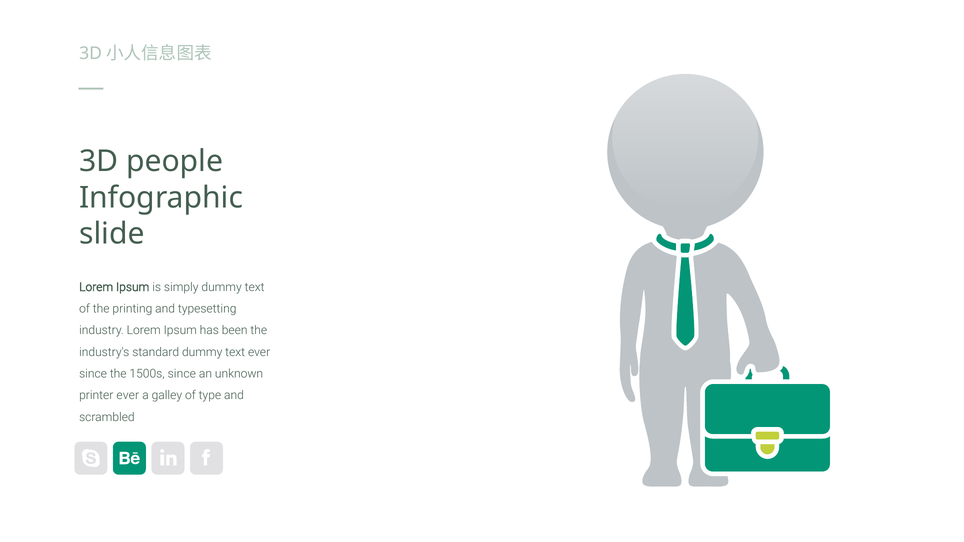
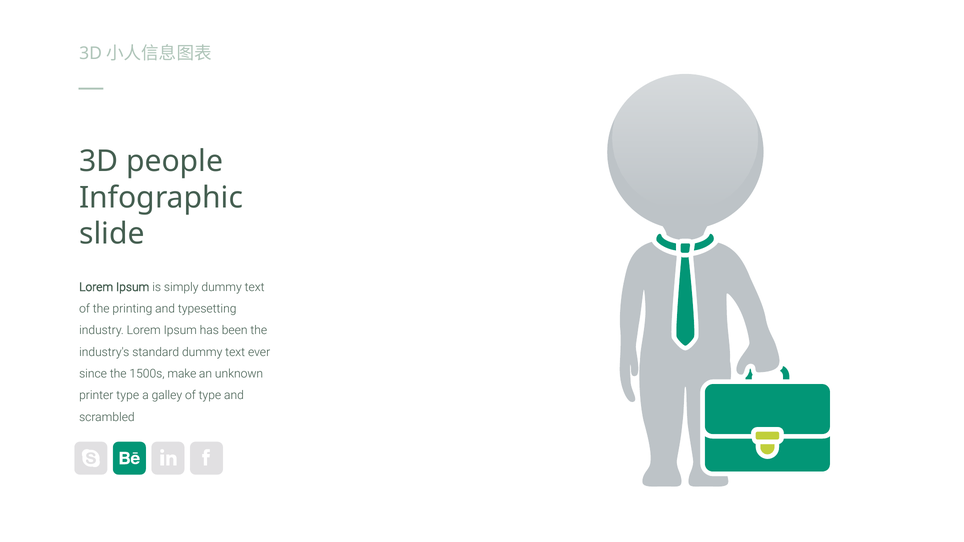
1500s since: since -> make (182, 374)
printer ever: ever -> type (128, 396)
